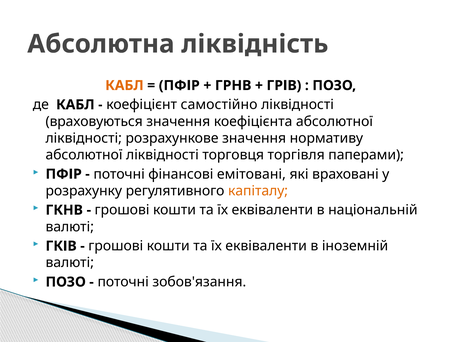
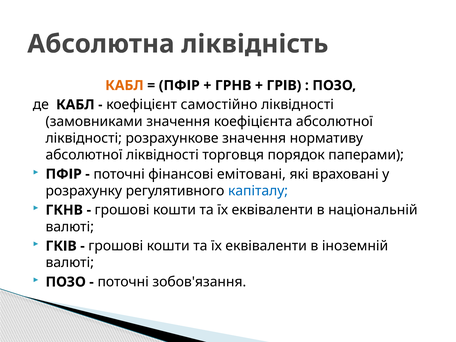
враховуються: враховуються -> замовниками (94, 121)
торгівля: торгівля -> порядок (296, 155)
капіталу colour: orange -> blue (258, 191)
